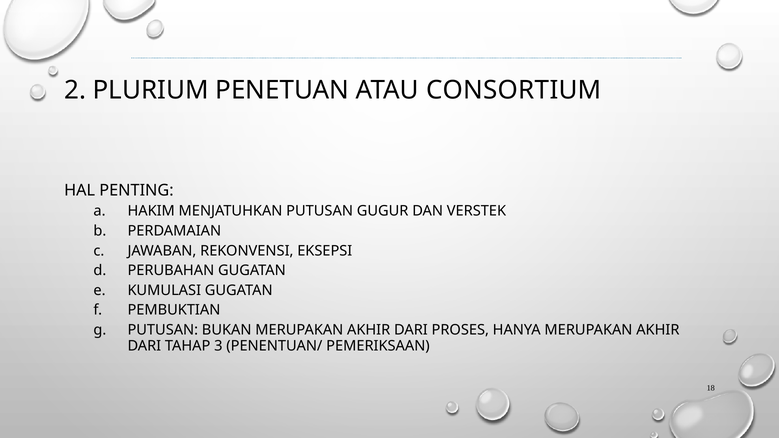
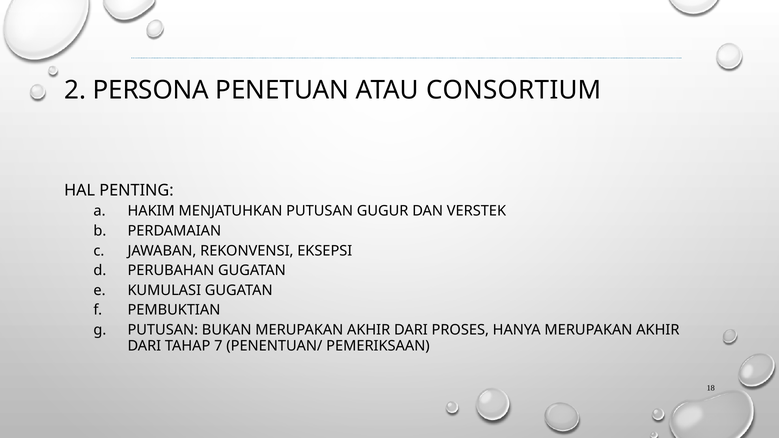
PLURIUM: PLURIUM -> PERSONA (151, 90)
3: 3 -> 7 (218, 346)
